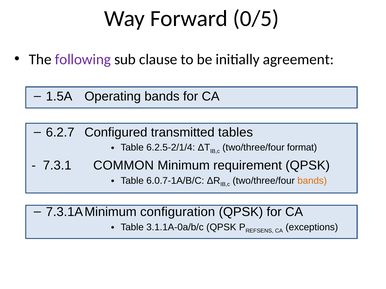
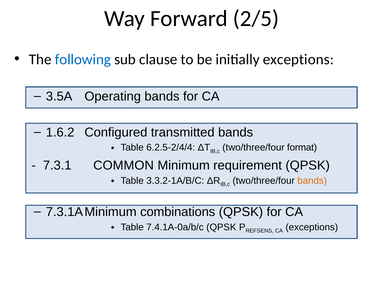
0/5: 0/5 -> 2/5 (256, 19)
following colour: purple -> blue (83, 59)
initially agreement: agreement -> exceptions (298, 59)
1.5A: 1.5A -> 3.5A (59, 97)
6.2.7: 6.2.7 -> 1.6.2 (60, 133)
transmitted tables: tables -> bands (236, 133)
6.2.5-2/1/4: 6.2.5-2/1/4 -> 6.2.5-2/4/4 (171, 148)
6.0.7-1A/B/C: 6.0.7-1A/B/C -> 3.3.2-1A/B/C (175, 181)
configuration: configuration -> combinations (178, 212)
3.1.1A-0a/b/c: 3.1.1A-0a/b/c -> 7.4.1A-0a/b/c (175, 228)
